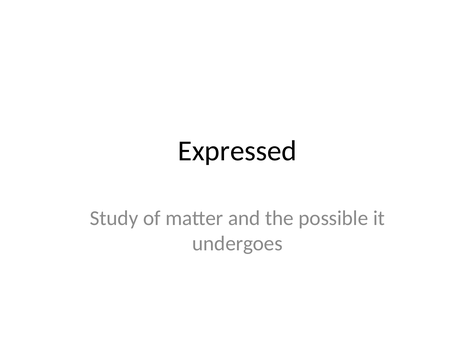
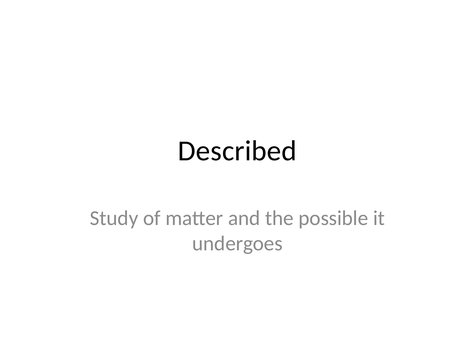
Expressed: Expressed -> Described (237, 151)
